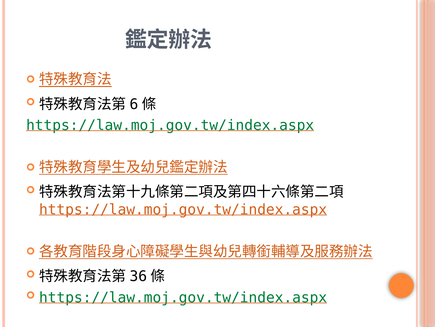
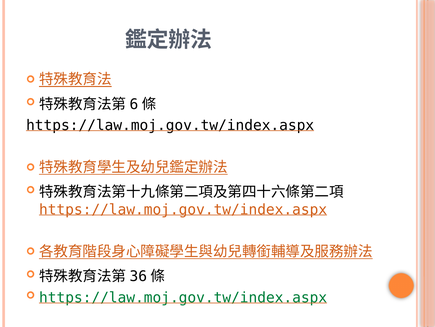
https://law.moj.gov.tw/index.aspx colour: green -> black (170, 125)
